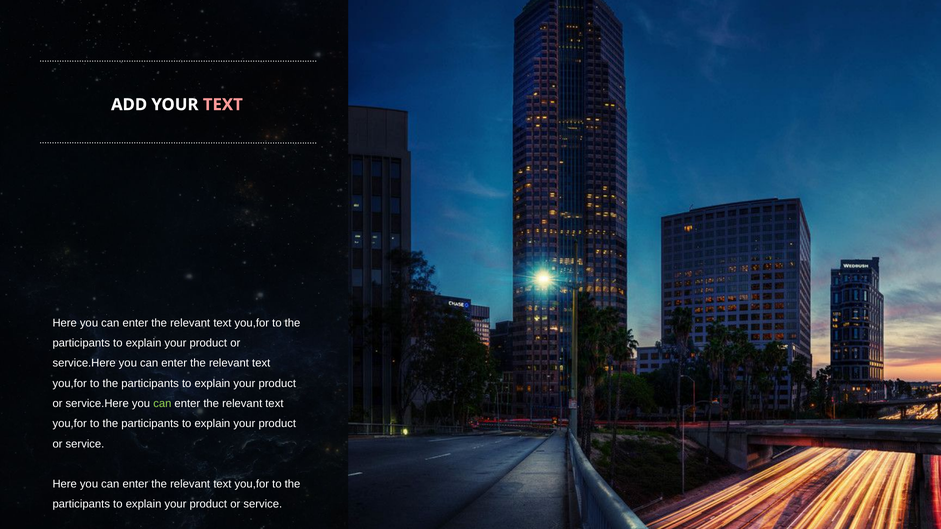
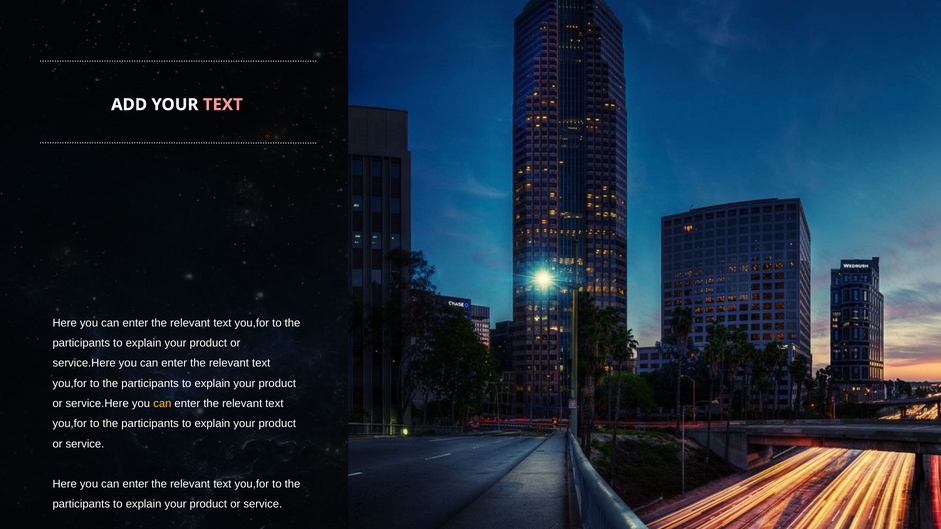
can colour: light green -> yellow (162, 404)
